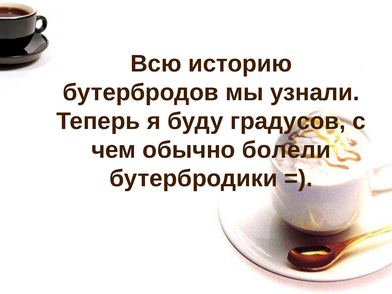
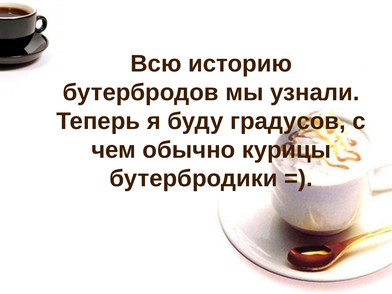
болели: болели -> курицы (287, 150)
